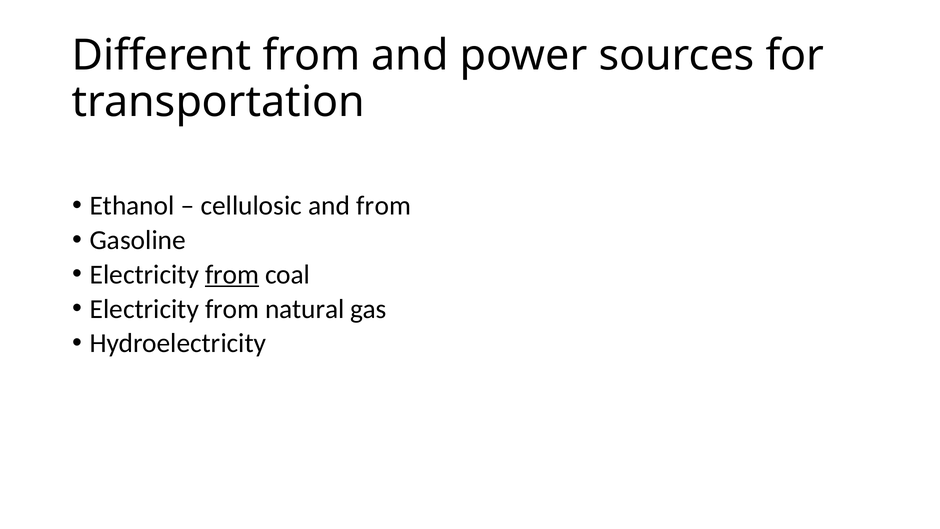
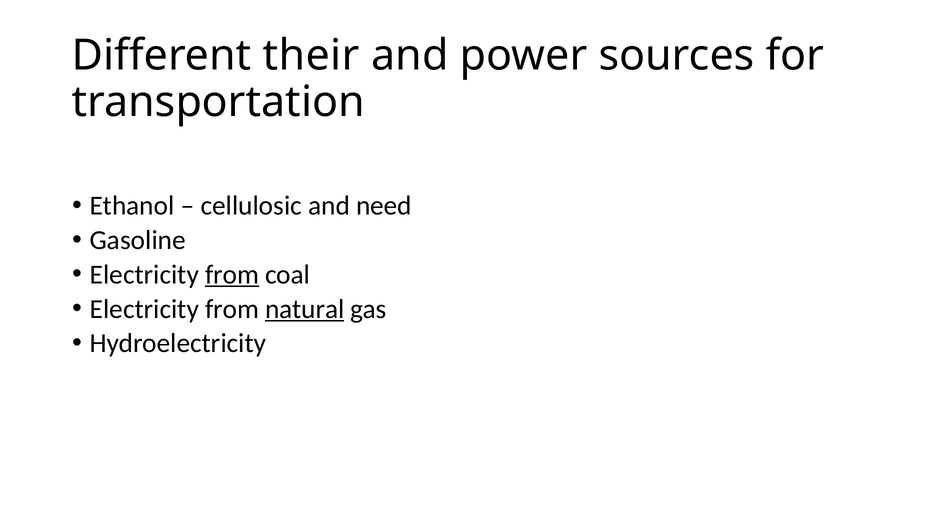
Different from: from -> their (311, 56)
and from: from -> need (384, 205)
natural underline: none -> present (305, 309)
